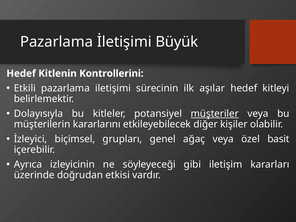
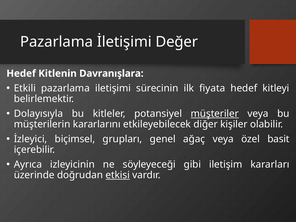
Büyük: Büyük -> Değer (177, 42)
Kontrollerini: Kontrollerini -> Davranışlara (111, 73)
aşılar: aşılar -> fiyata (212, 88)
etkisi underline: none -> present (118, 175)
